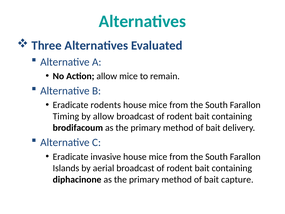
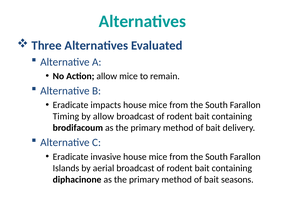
rodents: rodents -> impacts (106, 105)
capture: capture -> seasons (237, 179)
